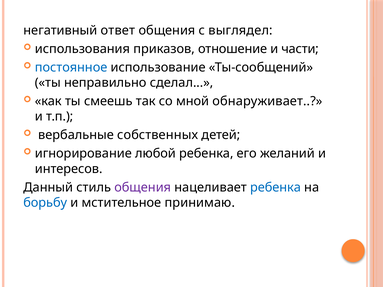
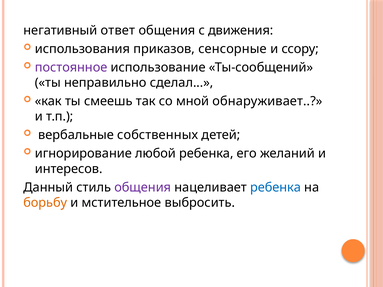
выглядел: выглядел -> движения (241, 30)
отношение: отношение -> сенсорные (232, 49)
части: части -> ссору (300, 49)
постоянное colour: blue -> purple (71, 67)
борьбу colour: blue -> orange (45, 203)
принимаю: принимаю -> выбросить (200, 203)
